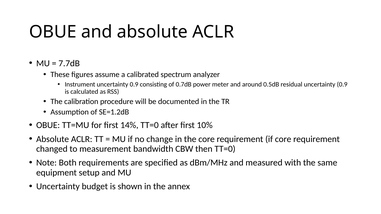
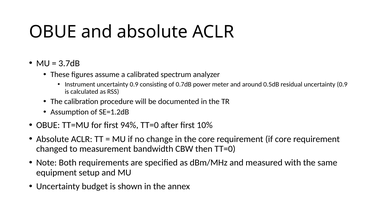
7.7dB: 7.7dB -> 3.7dB (69, 63)
14%: 14% -> 94% (129, 125)
